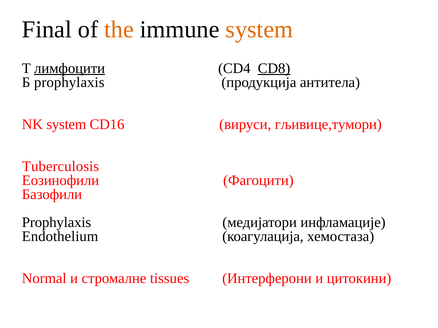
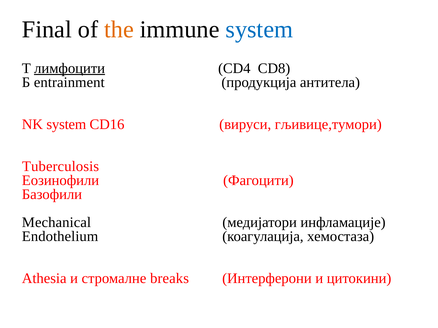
system colour: orange -> blue (259, 29)
CD8 underline: present -> none (274, 68)
Б prophylaxis: prophylaxis -> entrainment (69, 82)
Prophylaxis: Prophylaxis -> Mechanical (56, 223)
Normal: Normal -> Athesia (44, 279)
tissues: tissues -> breaks (170, 279)
